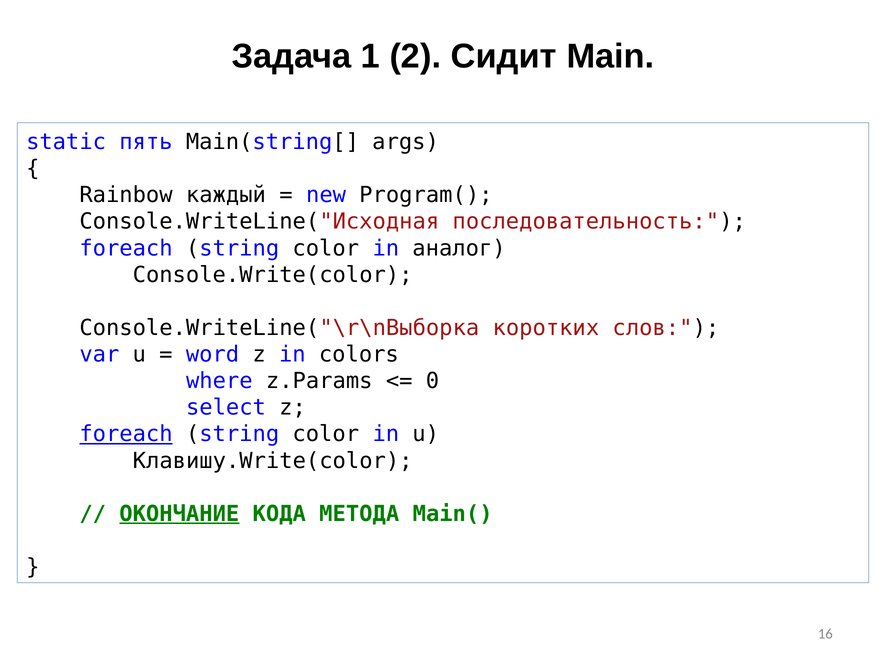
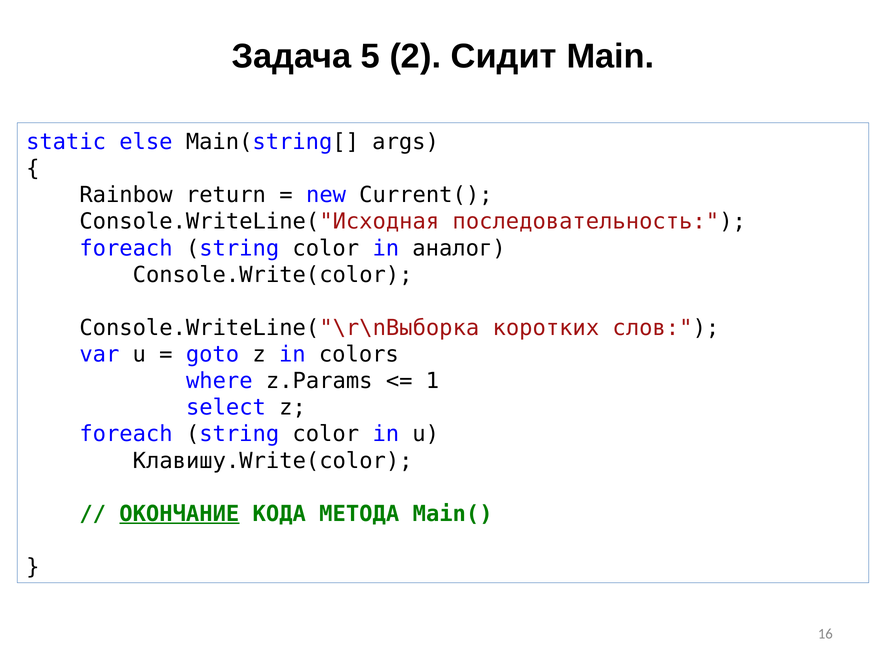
1: 1 -> 5 (371, 56)
пять: пять -> else (146, 142)
каждый: каждый -> return (226, 195)
Program(: Program( -> Current( (426, 195)
word: word -> goto (213, 355)
0: 0 -> 1 (432, 381)
foreach underline: present -> none (126, 434)
